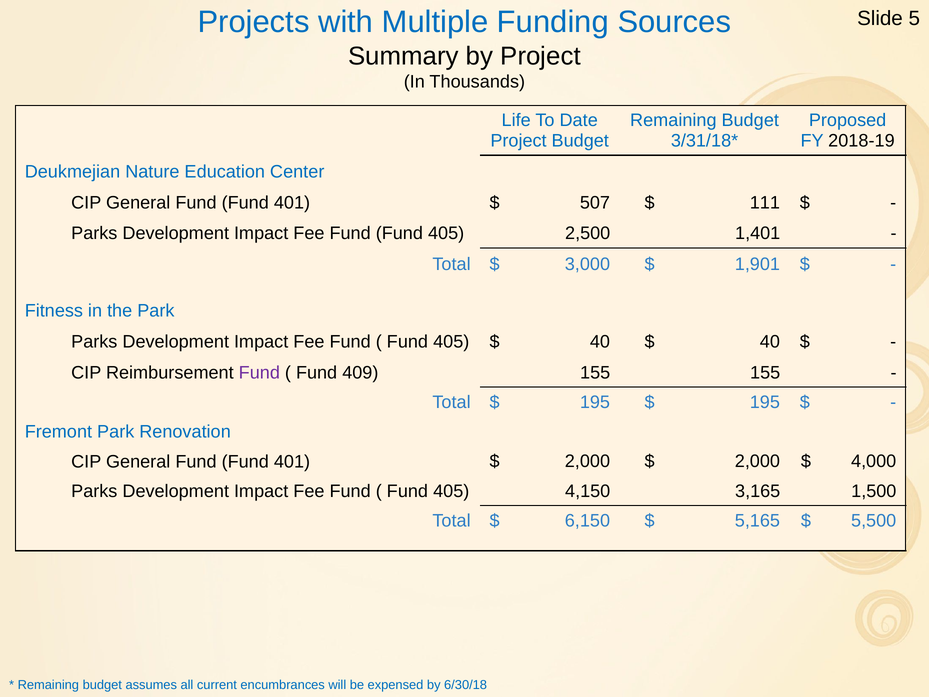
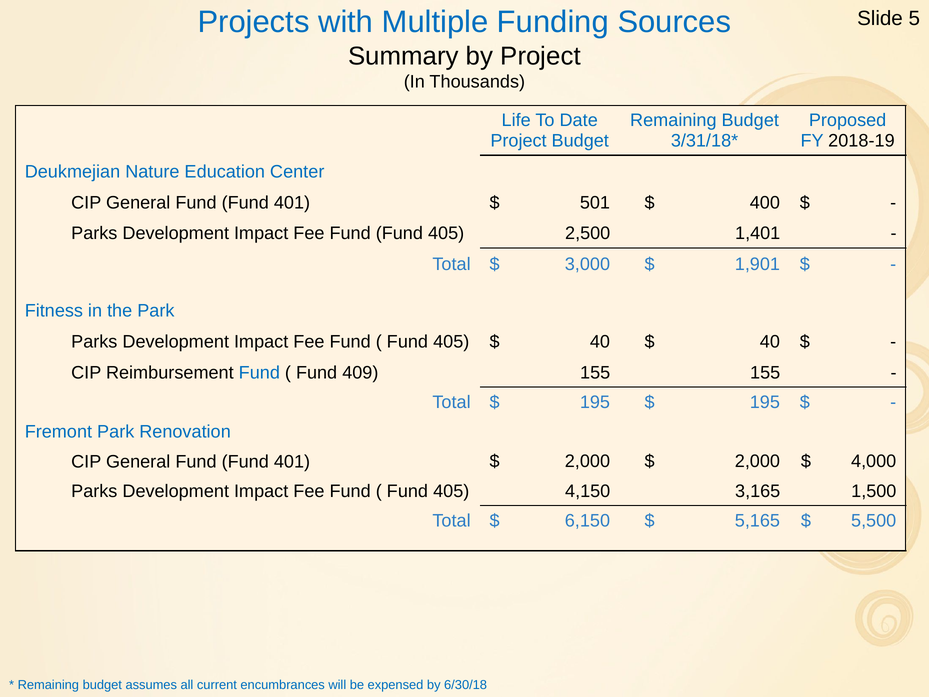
507: 507 -> 501 (595, 203)
111: 111 -> 400 (765, 203)
Fund colour: purple -> blue (259, 373)
